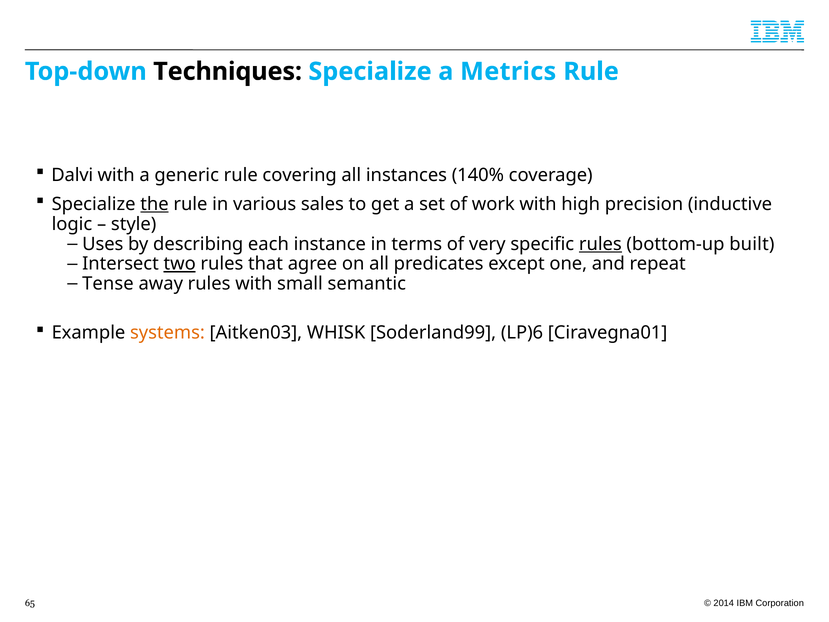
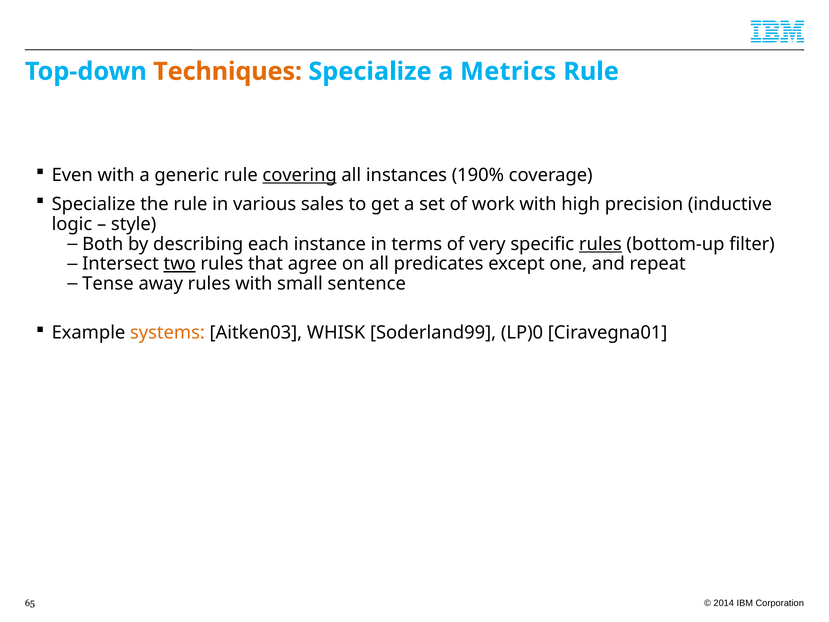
Techniques colour: black -> orange (228, 71)
Dalvi: Dalvi -> Even (72, 175)
covering underline: none -> present (300, 175)
140%: 140% -> 190% (478, 175)
the underline: present -> none (154, 204)
Uses: Uses -> Both (103, 244)
built: built -> filter (752, 244)
semantic: semantic -> sentence (367, 284)
LP)6: LP)6 -> LP)0 (522, 333)
